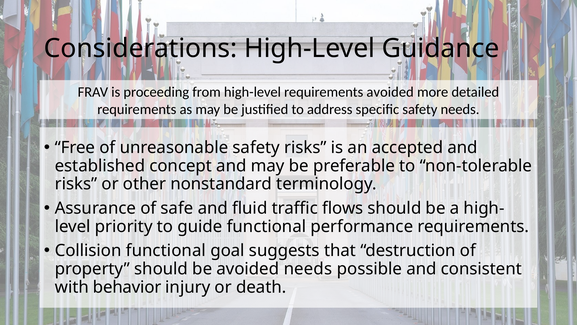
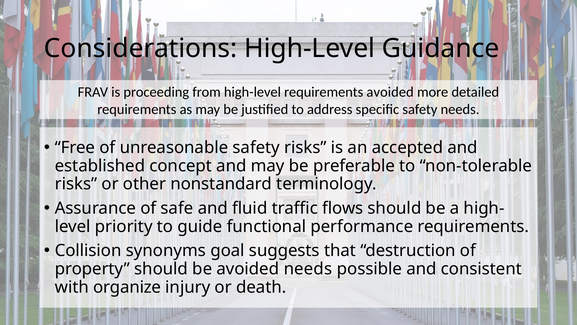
Collision functional: functional -> synonyms (166, 250)
behavior: behavior -> organize (127, 287)
